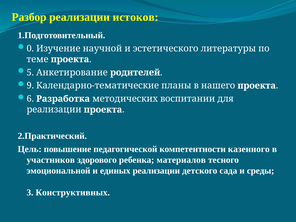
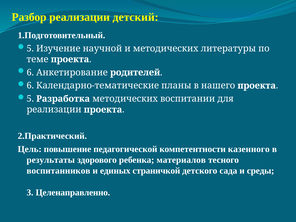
истоков: истоков -> детский (136, 17)
0: 0 -> 5 (30, 48)
и эстетического: эстетического -> методических (166, 48)
5: 5 -> 6 (30, 72)
9: 9 -> 6 (30, 86)
6: 6 -> 5 (30, 99)
участников: участников -> результаты (51, 160)
эмоциональной: эмоциональной -> воспитанников (58, 171)
единых реализации: реализации -> страничкой (156, 171)
Конструктивных: Конструктивных -> Целенаправленно (73, 192)
